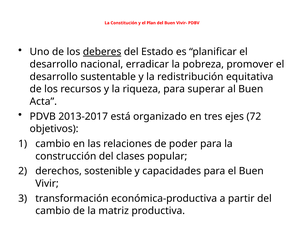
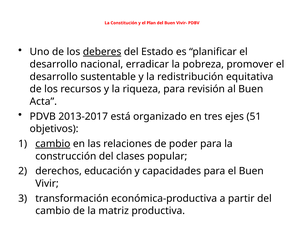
superar: superar -> revisión (206, 89)
72: 72 -> 51 (254, 116)
cambio underline: none -> present (53, 144)
sostenible: sostenible -> educación (108, 171)
